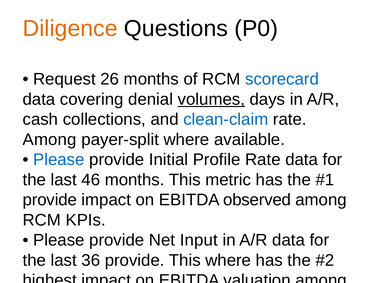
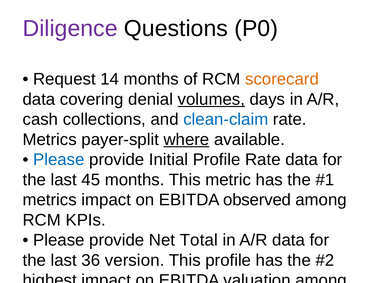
Diligence colour: orange -> purple (70, 29)
26: 26 -> 14 (110, 79)
scorecard colour: blue -> orange (282, 79)
Among: Among -> Metrics (50, 140)
where underline: none -> present (186, 140)
46: 46 -> 45 (91, 180)
provide: provide -> metrics (50, 200)
Input: Input -> Total (199, 241)
36 provide: provide -> version (135, 261)
This where: where -> profile (228, 261)
